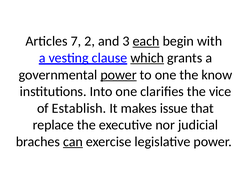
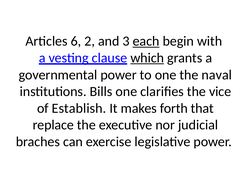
7: 7 -> 6 (76, 41)
power underline: present -> none (119, 75)
know: know -> naval (217, 75)
Into: Into -> Bills (101, 92)
issue: issue -> forth (174, 108)
can underline: present -> none (73, 142)
